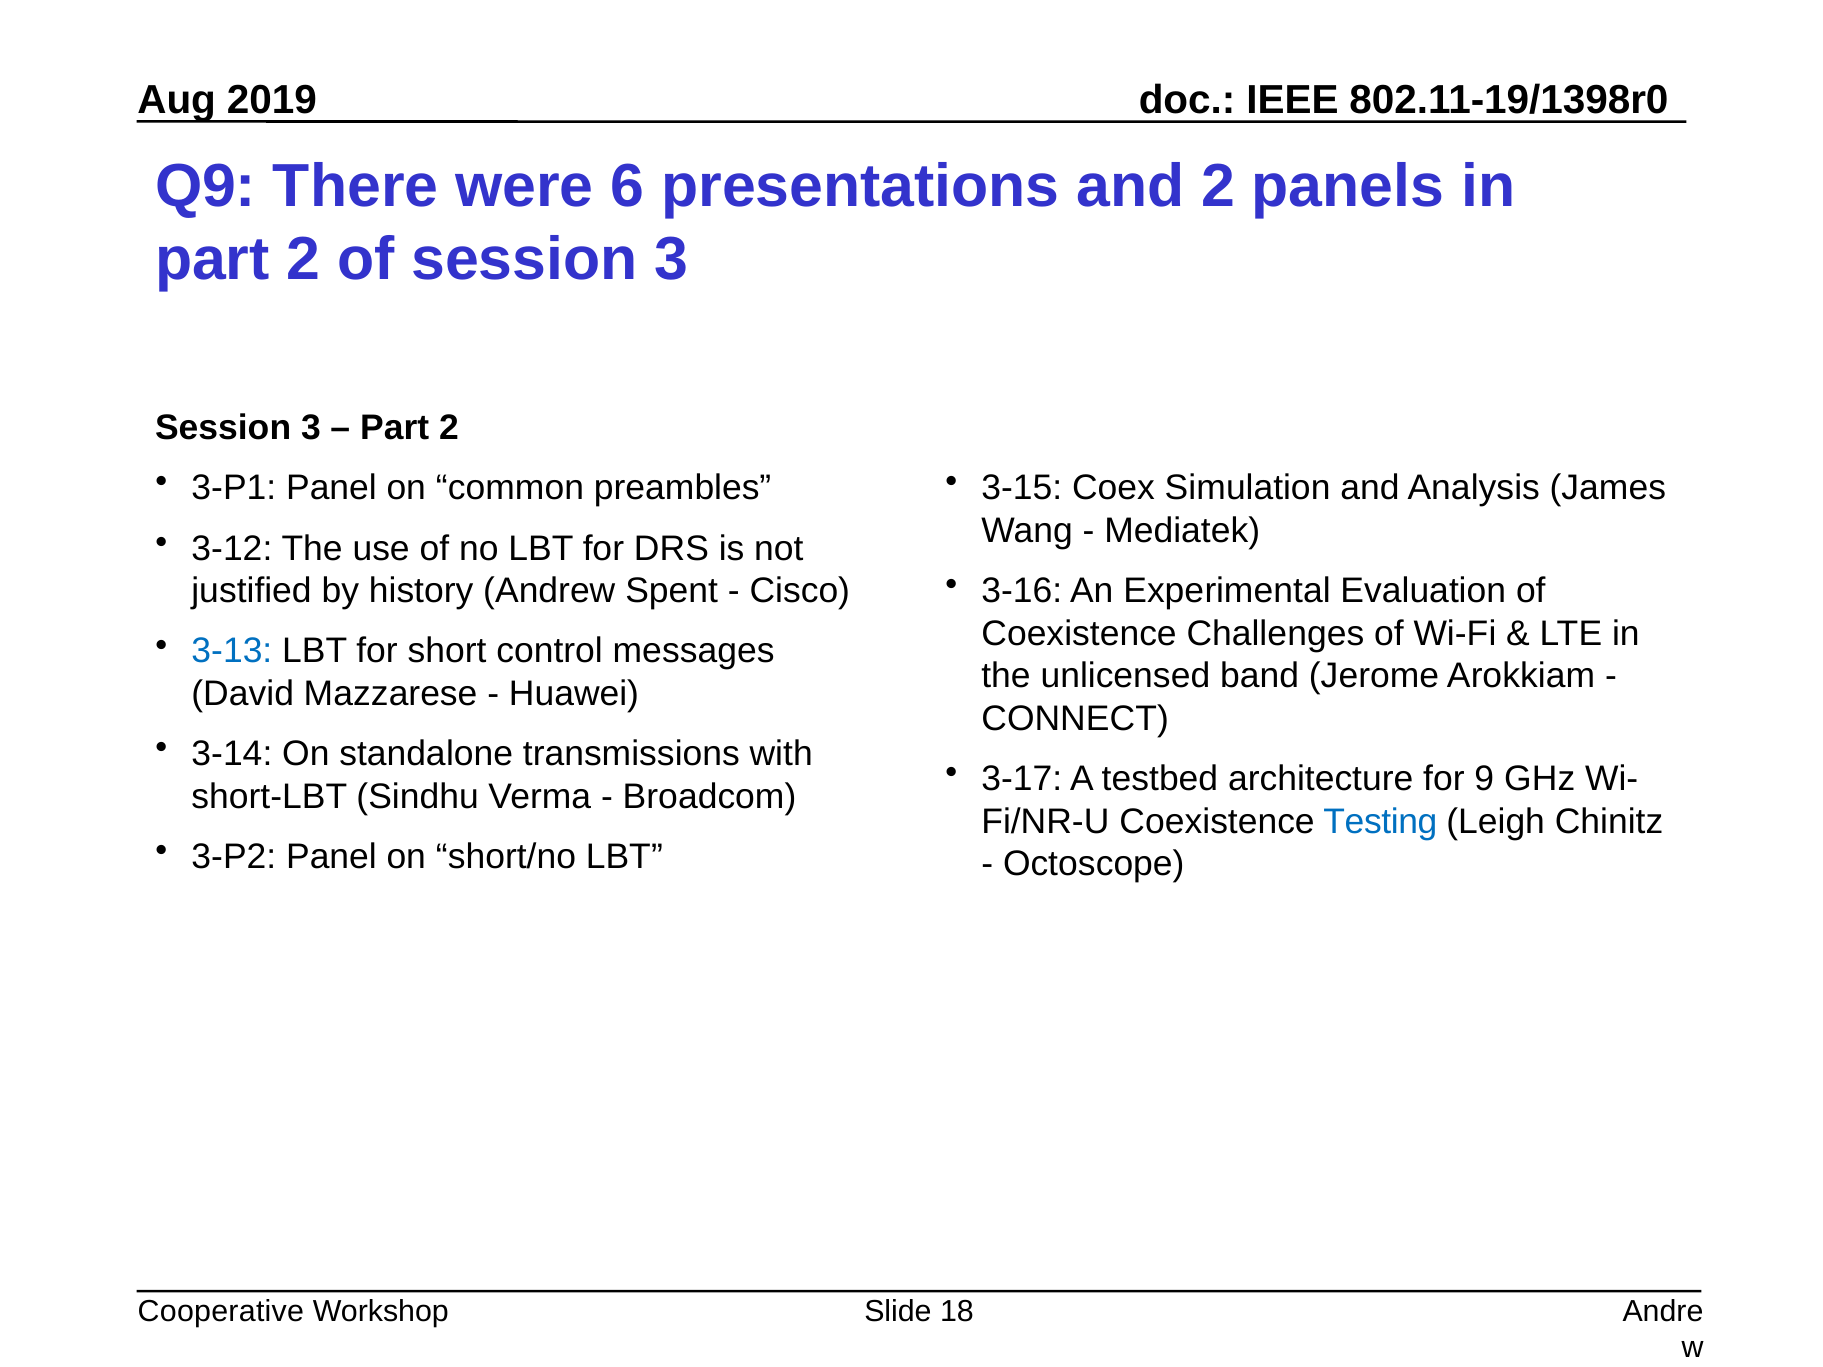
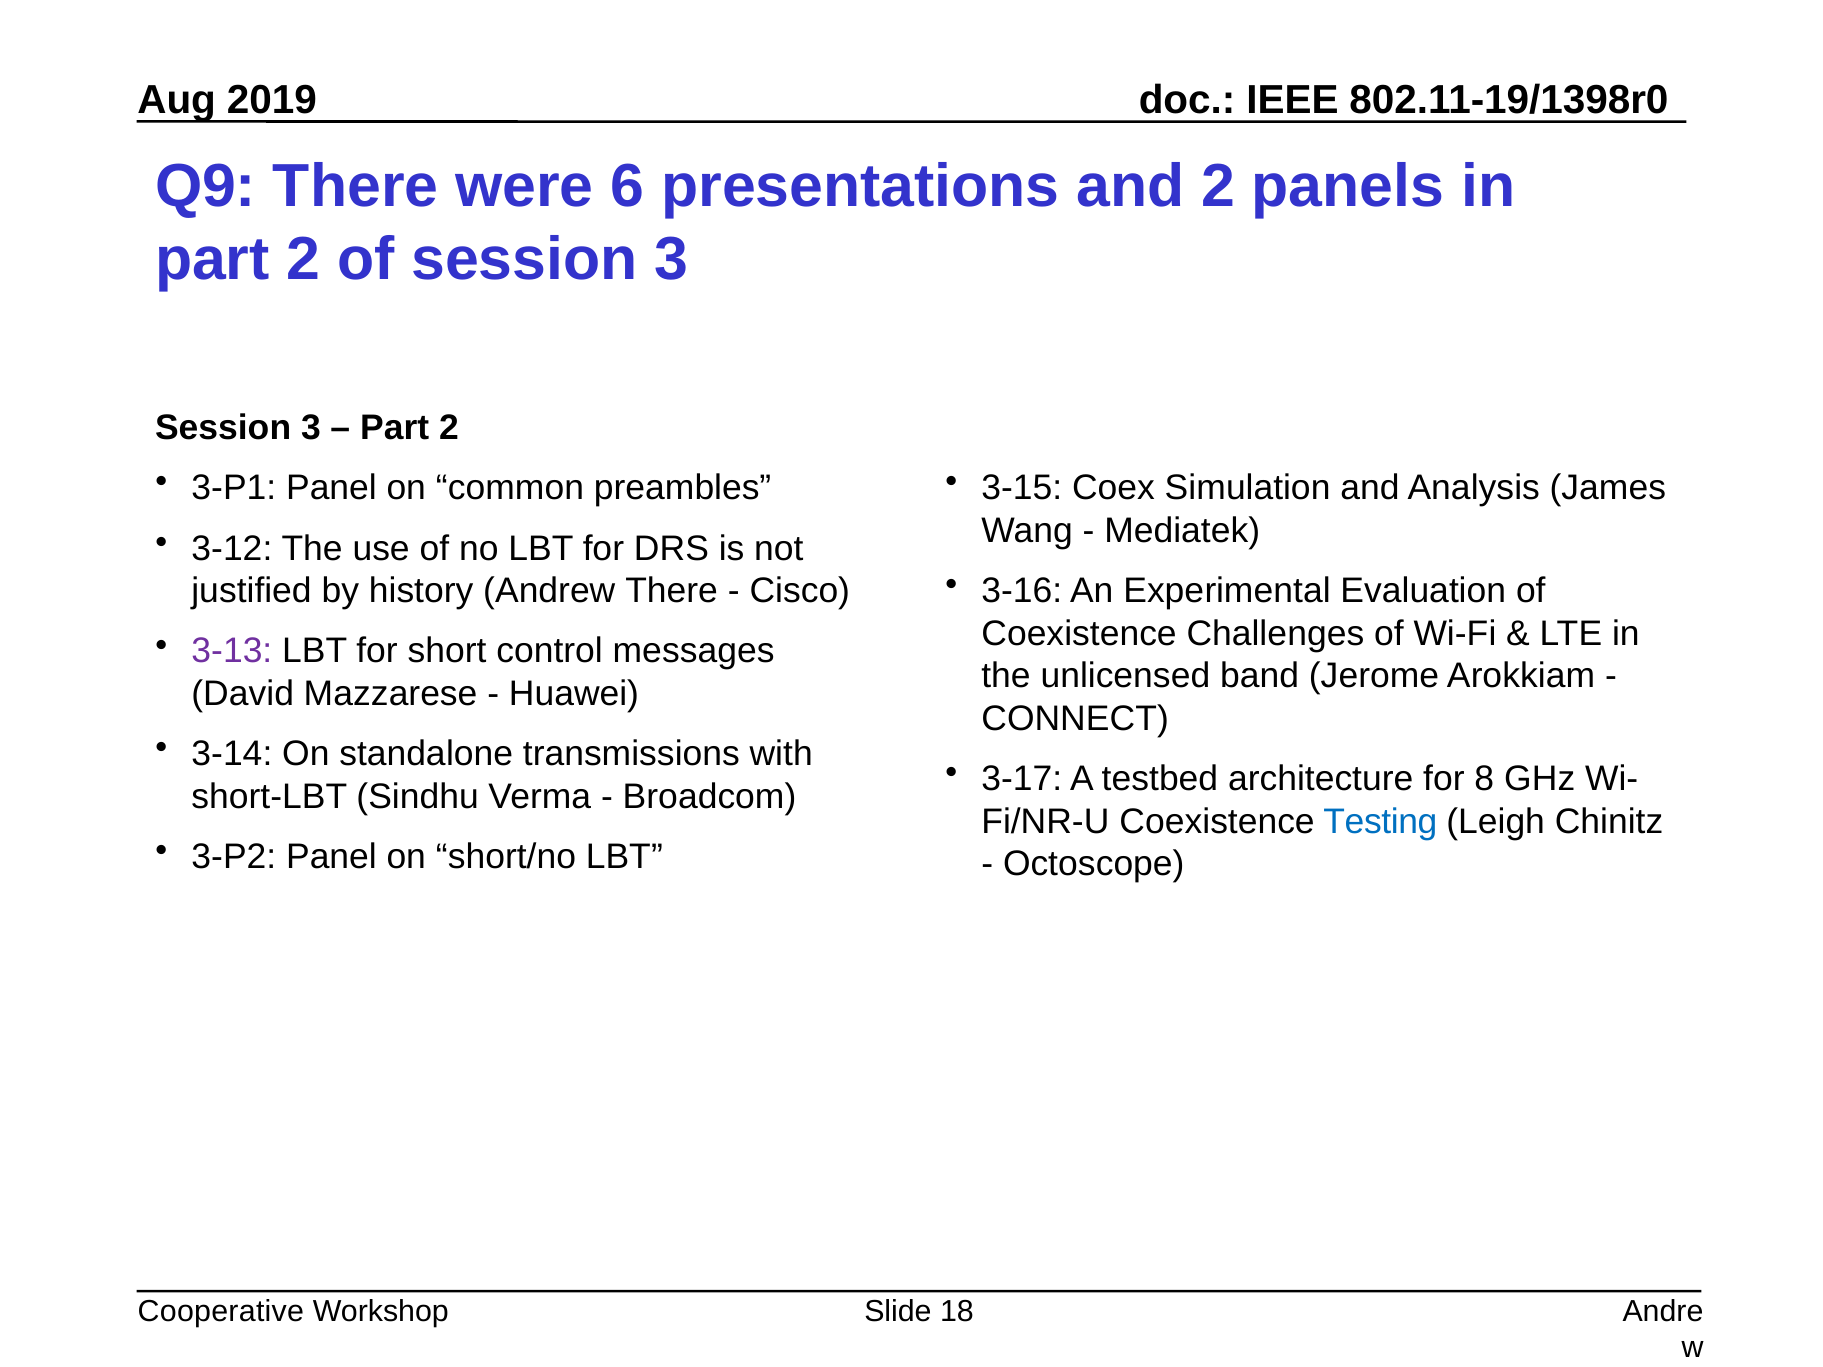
Andrew Spent: Spent -> There (672, 591)
3-13 colour: blue -> purple (232, 651)
9: 9 -> 8 (1484, 779)
